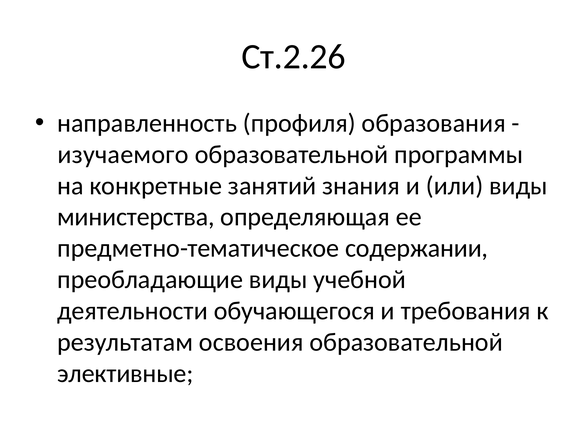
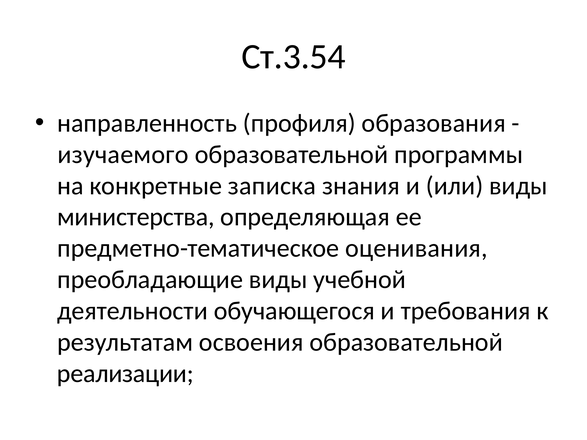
Ст.2.26: Ст.2.26 -> Ст.3.54 (294, 57)
занятий: занятий -> записка (272, 186)
содержании: содержании -> оценивания (416, 249)
элективные: элективные -> реализации (125, 374)
